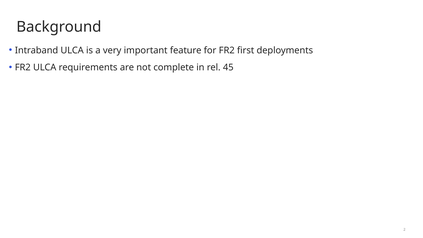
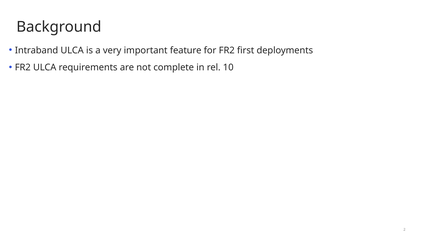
45: 45 -> 10 (228, 67)
